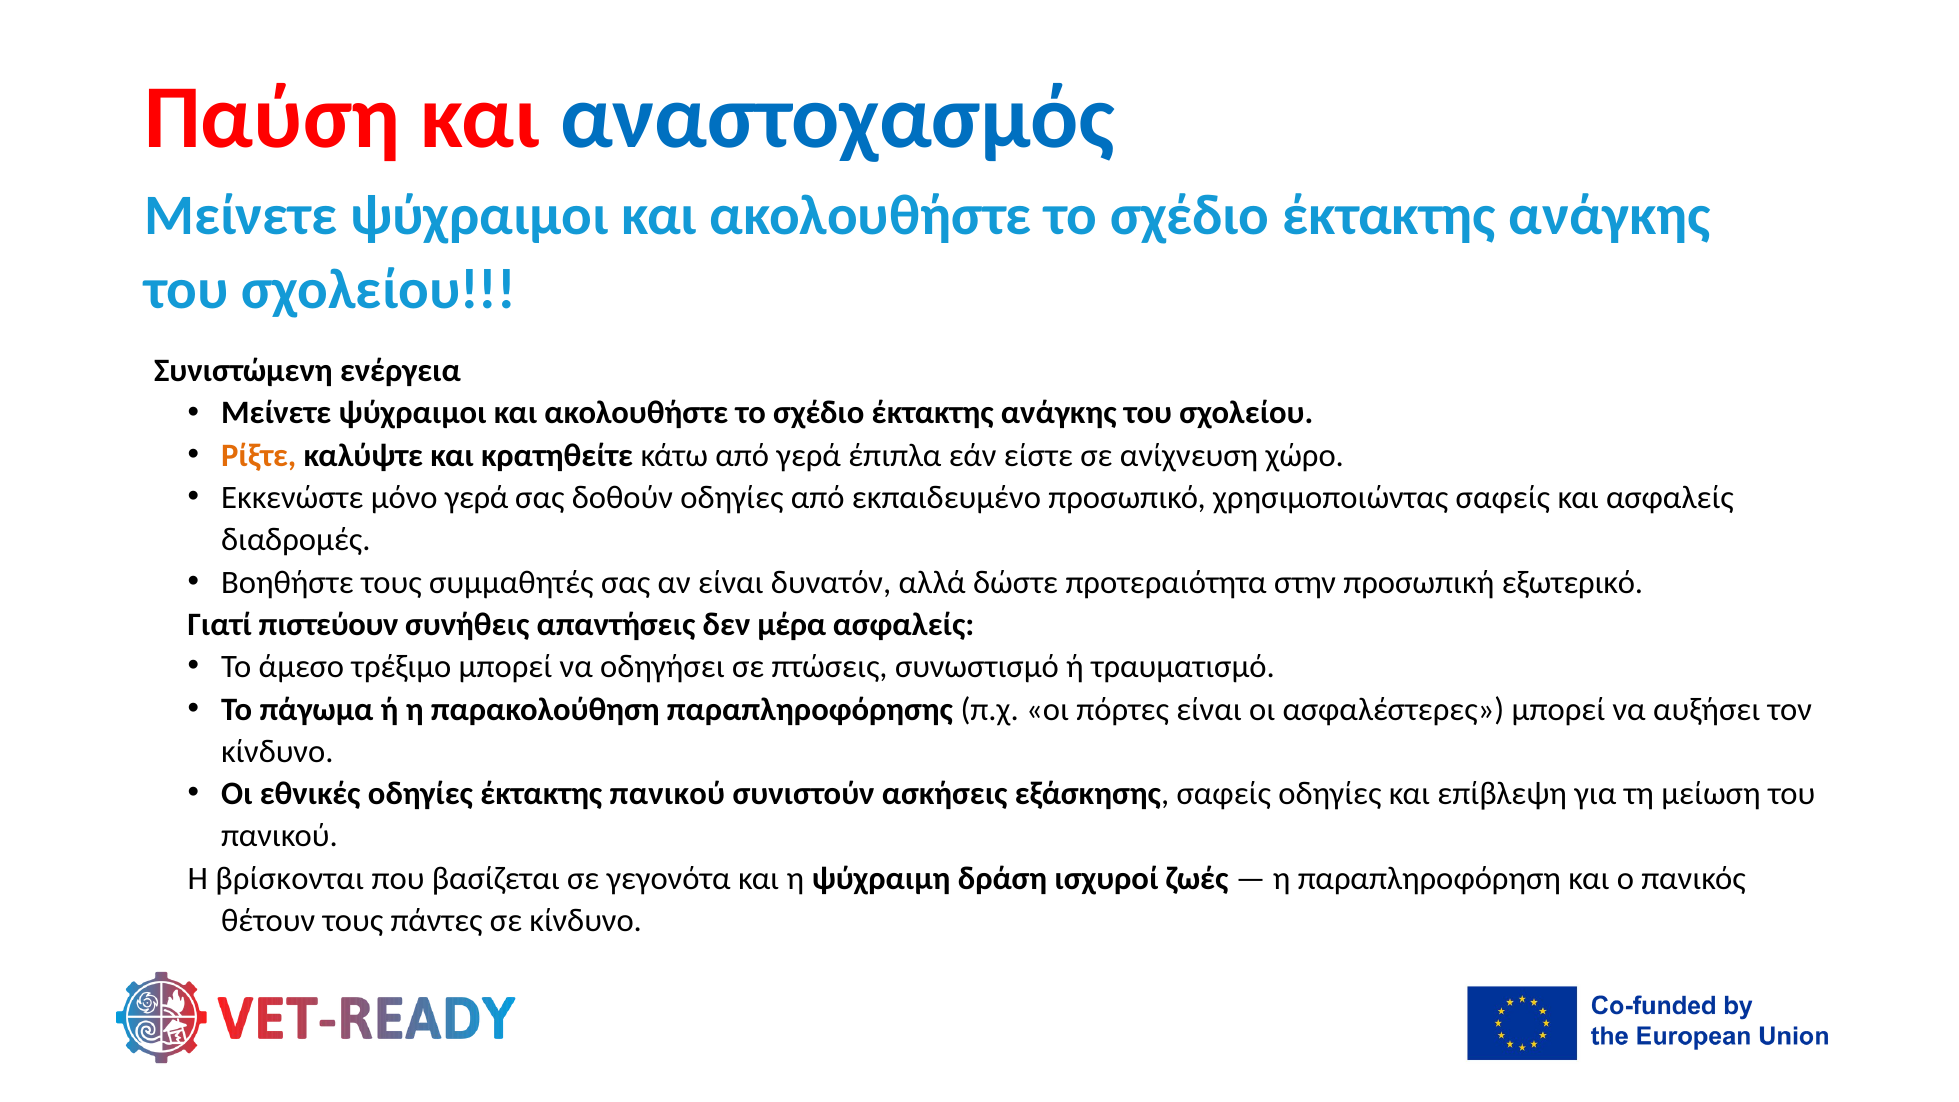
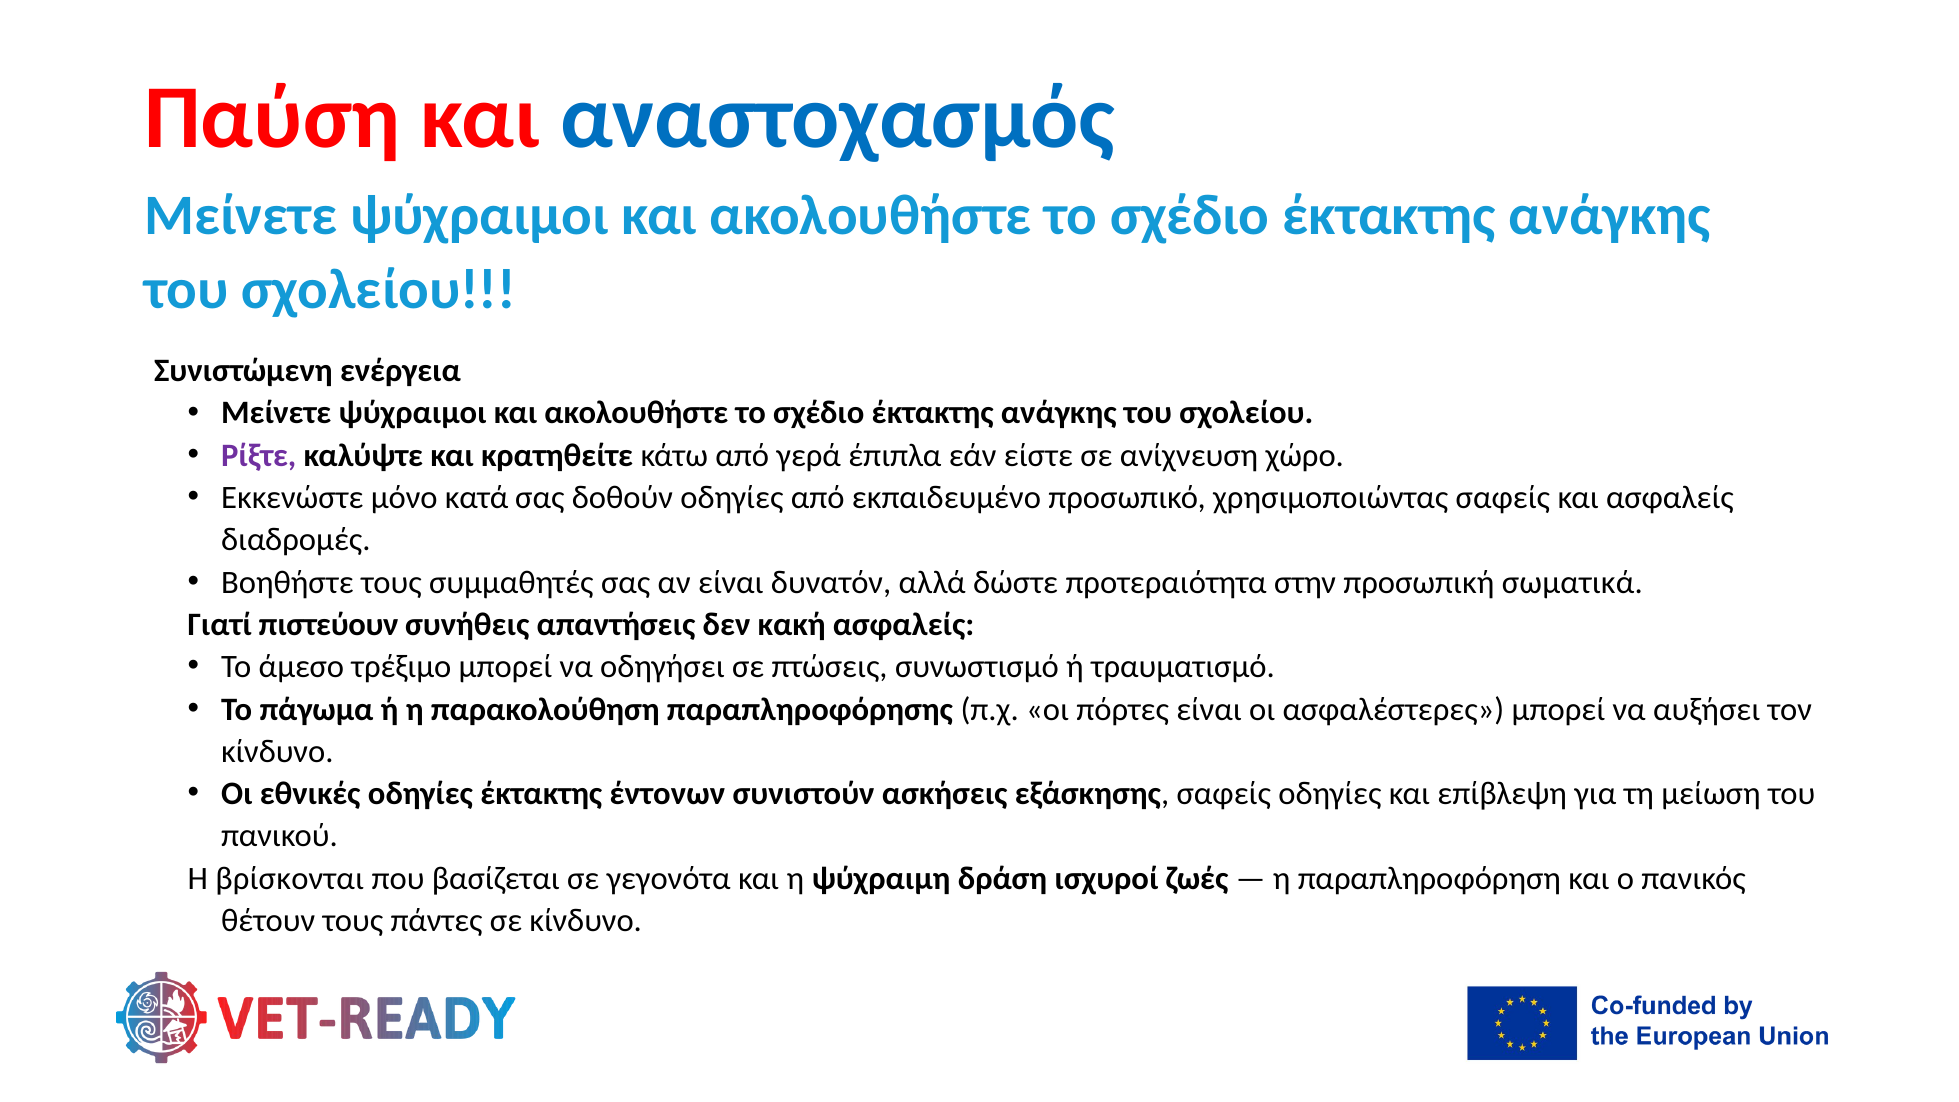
Ρίξτε colour: orange -> purple (259, 455)
μόνο γερά: γερά -> κατά (477, 498)
εξωτερικό: εξωτερικό -> σωματικά (1572, 582)
μέρα: μέρα -> κακή (792, 625)
έκτακτης πανικού: πανικού -> έντονων (667, 794)
